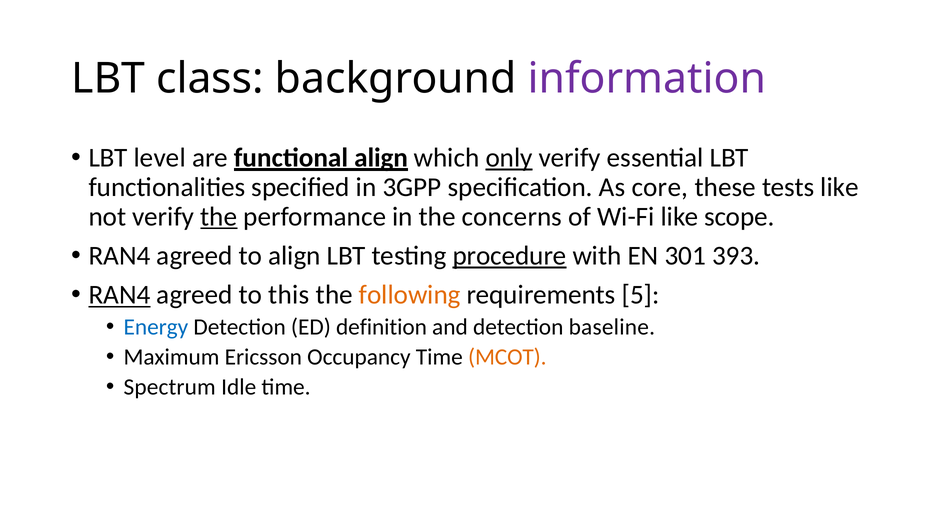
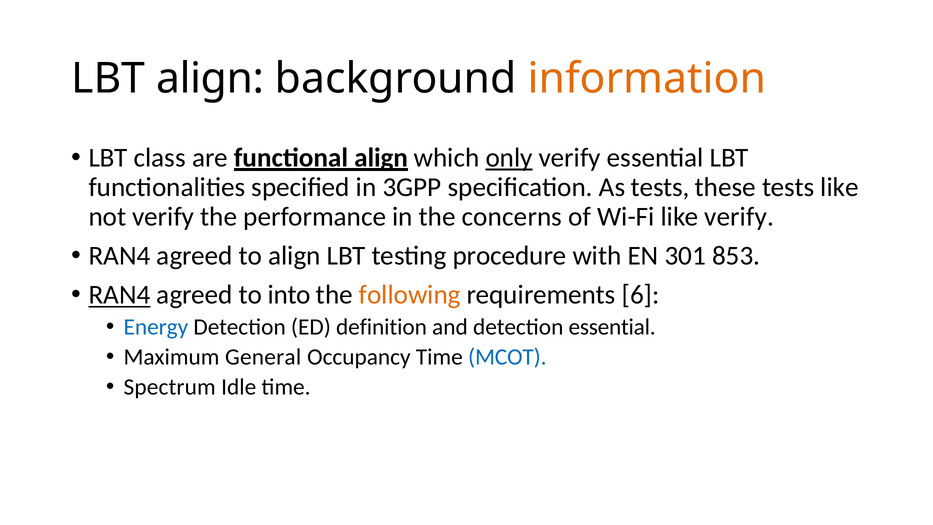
LBT class: class -> align (210, 78)
information colour: purple -> orange (647, 78)
level: level -> class (160, 158)
As core: core -> tests (660, 187)
the underline: present -> none (219, 217)
like scope: scope -> verify (739, 217)
procedure underline: present -> none (510, 256)
393: 393 -> 853 (736, 256)
this: this -> into (289, 295)
5: 5 -> 6 (641, 295)
detection baseline: baseline -> essential (612, 327)
Ericsson: Ericsson -> General (263, 357)
MCOT colour: orange -> blue (507, 357)
